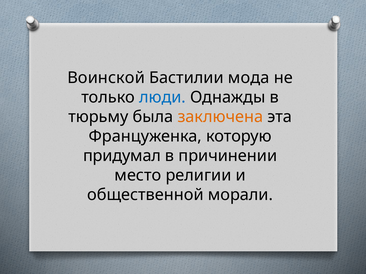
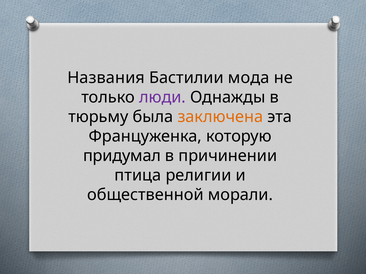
Воинской: Воинской -> Названия (106, 78)
люди colour: blue -> purple (162, 97)
место: место -> птица (138, 176)
